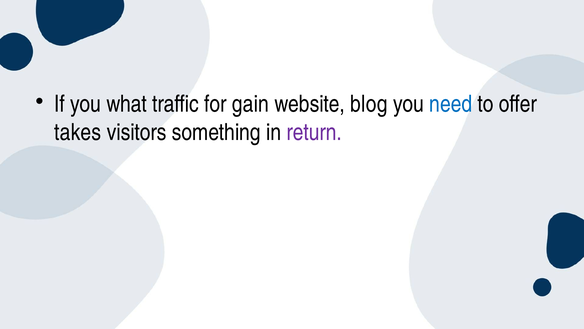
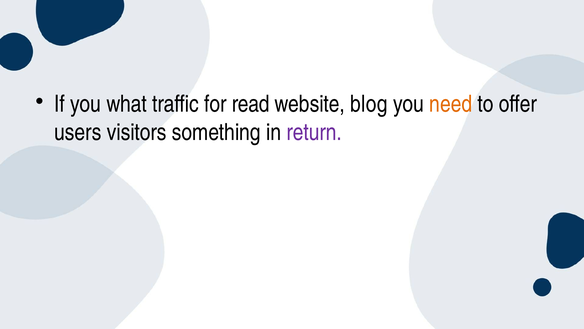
gain: gain -> read (251, 104)
need colour: blue -> orange (451, 104)
takes: takes -> users (78, 132)
